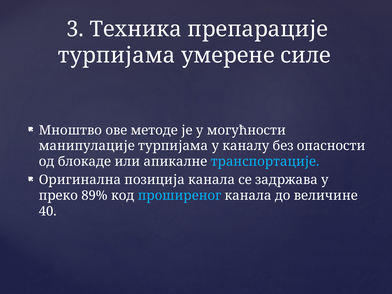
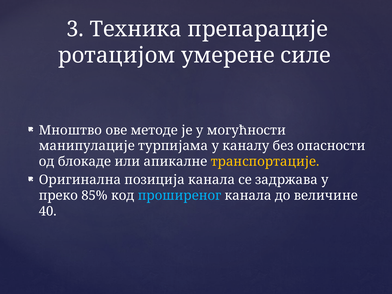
турпијама: турпијама -> ротацијом (117, 55)
транспортације colour: light blue -> yellow (265, 162)
89%: 89% -> 85% (95, 196)
